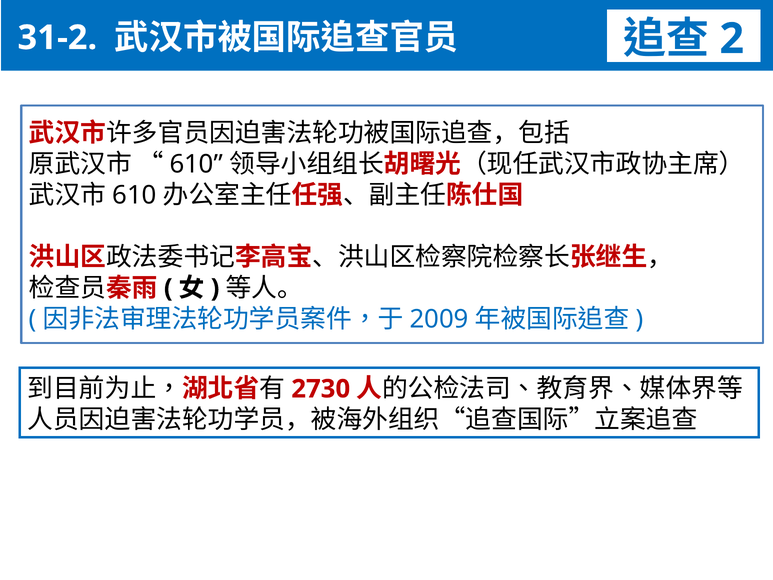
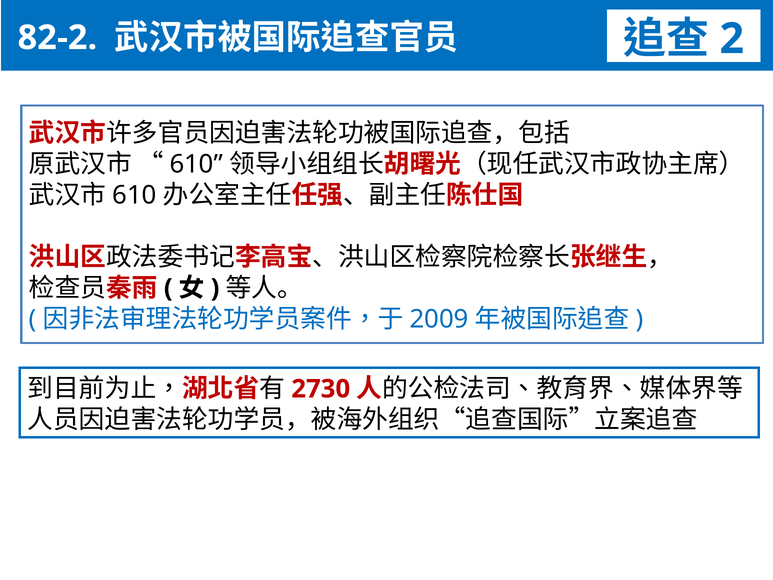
31-2: 31-2 -> 82-2 (57, 38)
